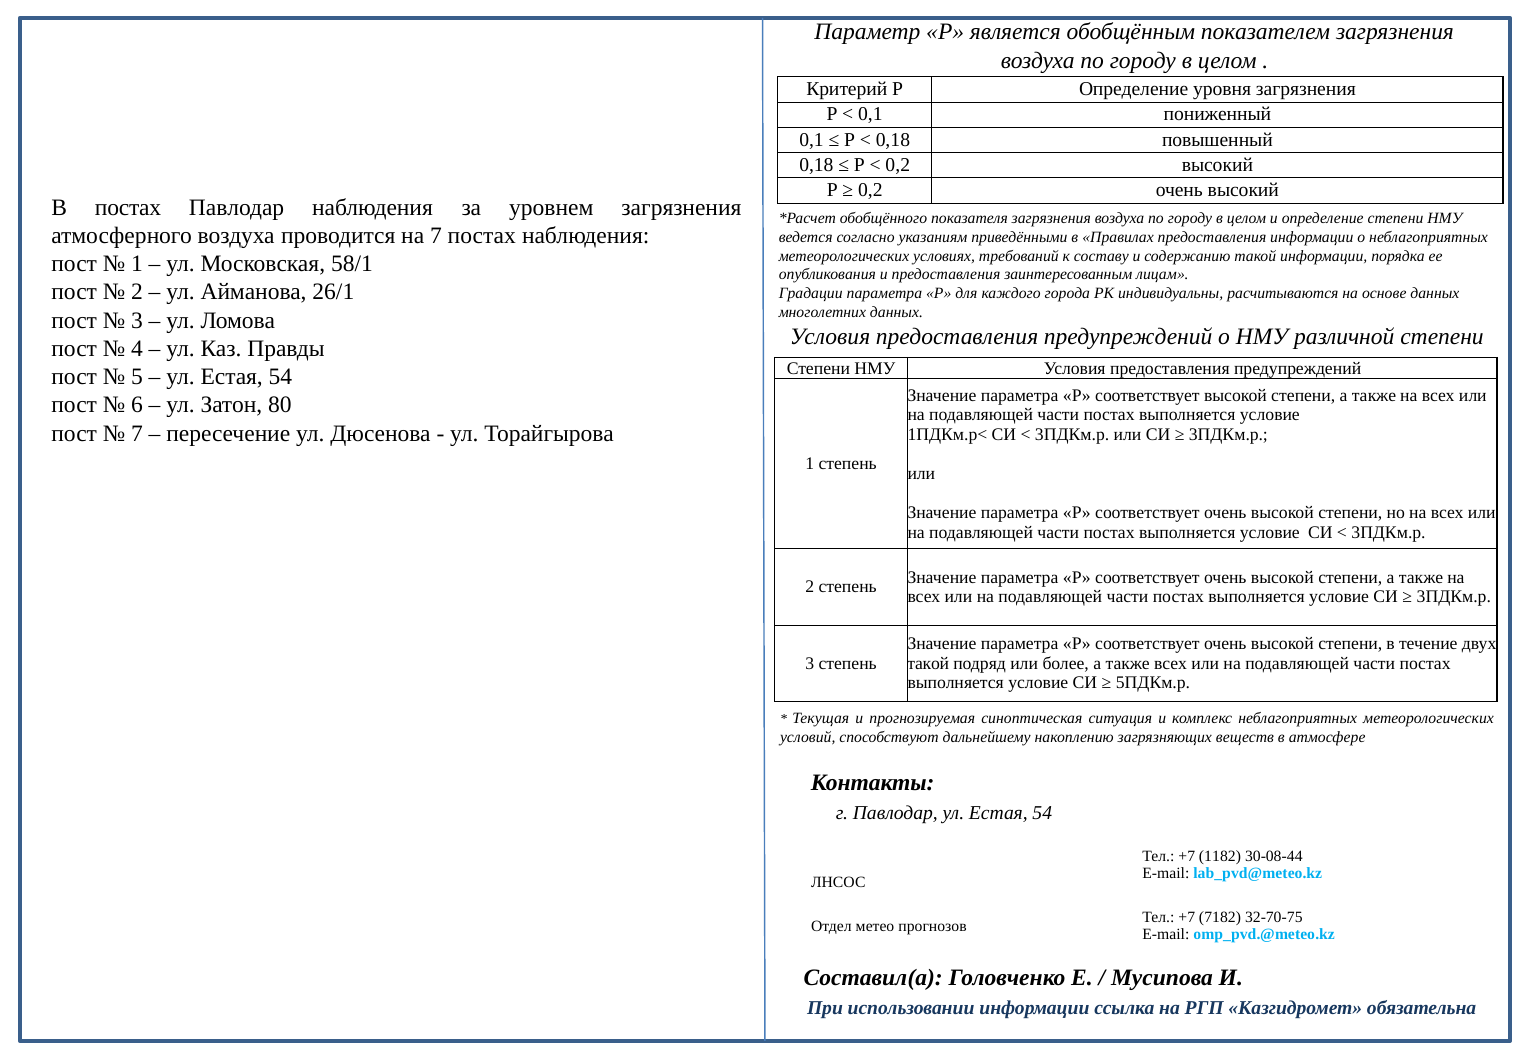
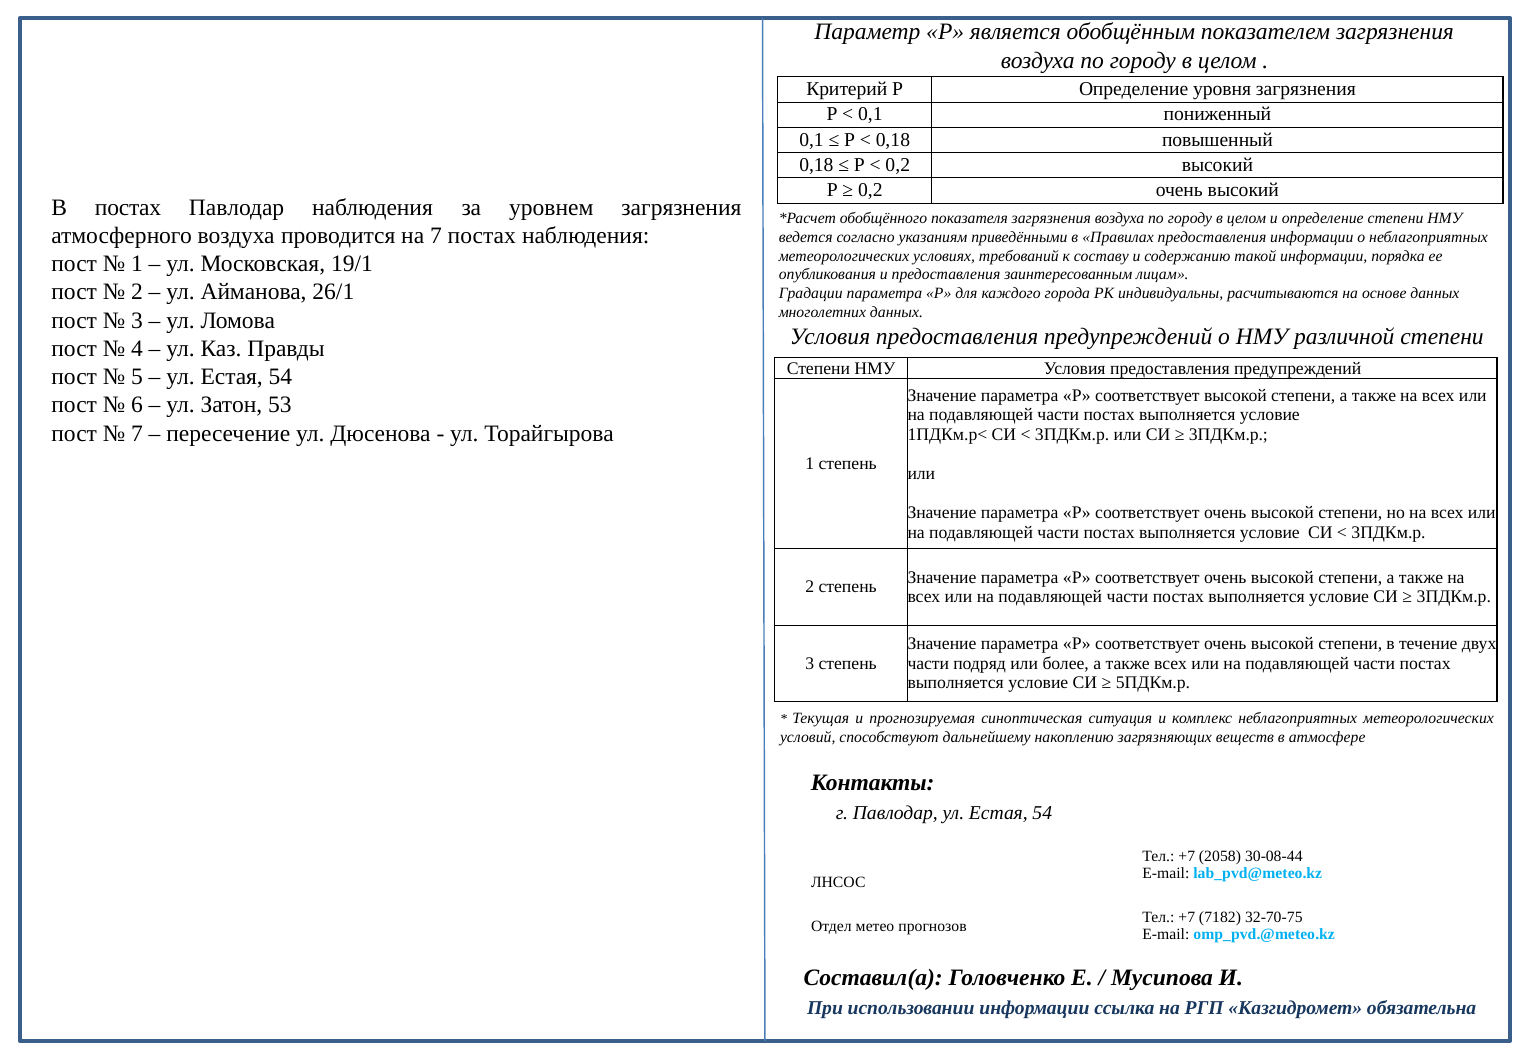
58/1: 58/1 -> 19/1 (352, 264)
80: 80 -> 53 (280, 405)
такой: такой -> части (928, 664)
1182: 1182 -> 2058 (1220, 856)
